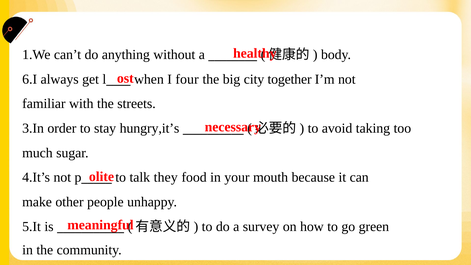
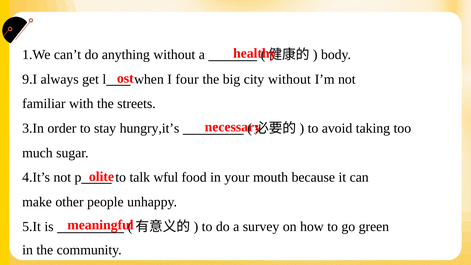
6.I: 6.I -> 9.I (30, 79)
city together: together -> without (289, 79)
they: they -> wful (166, 177)
